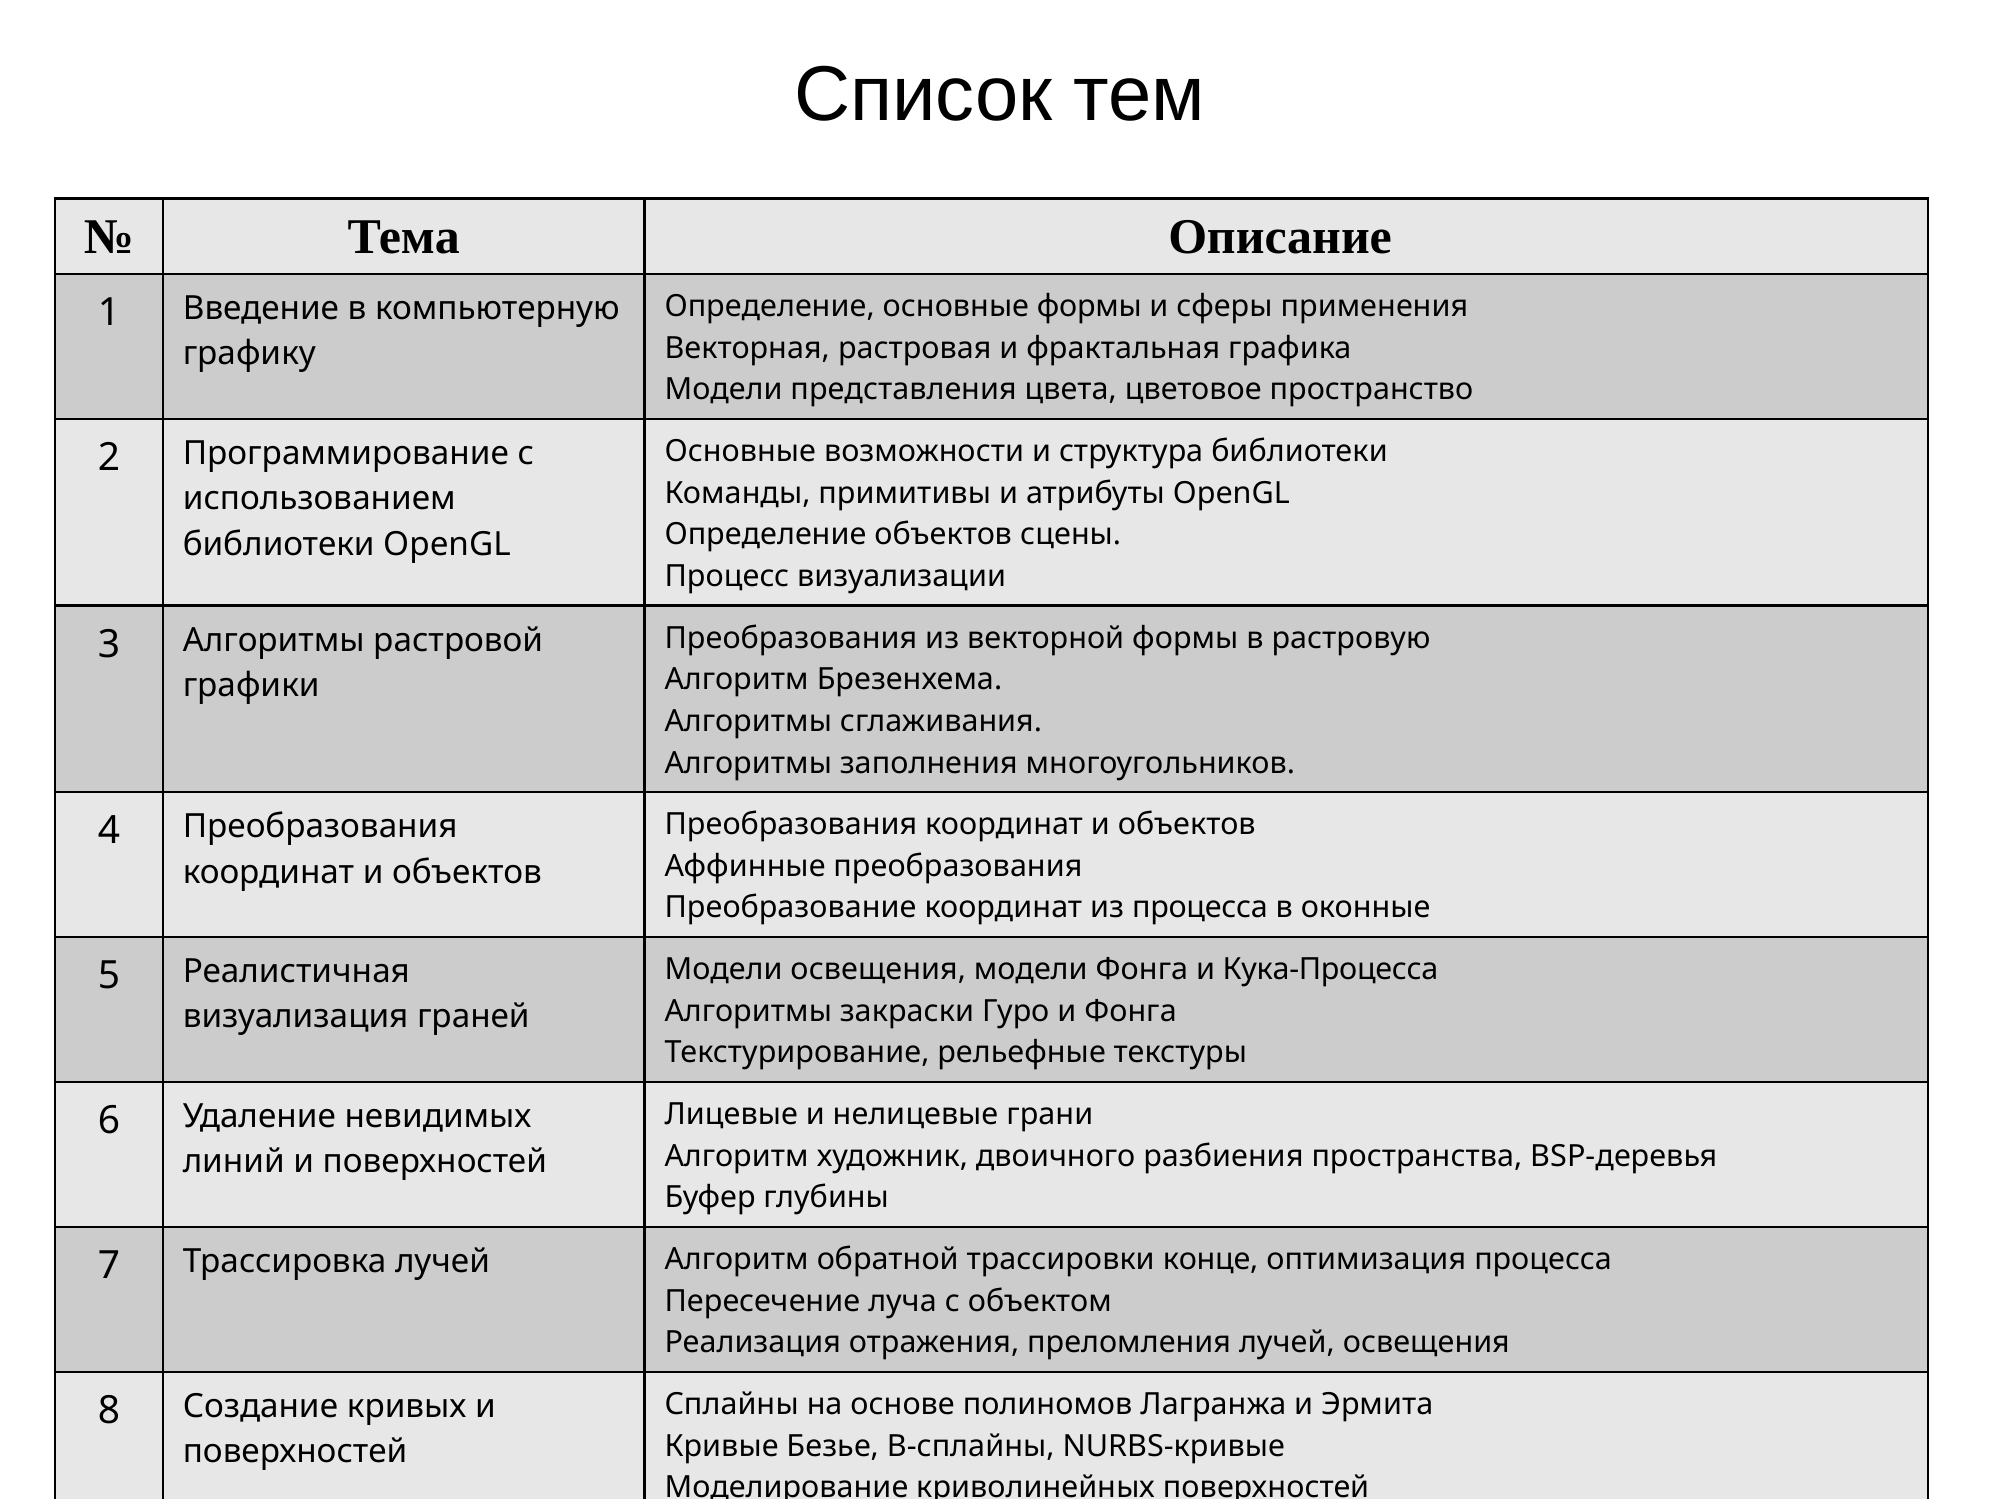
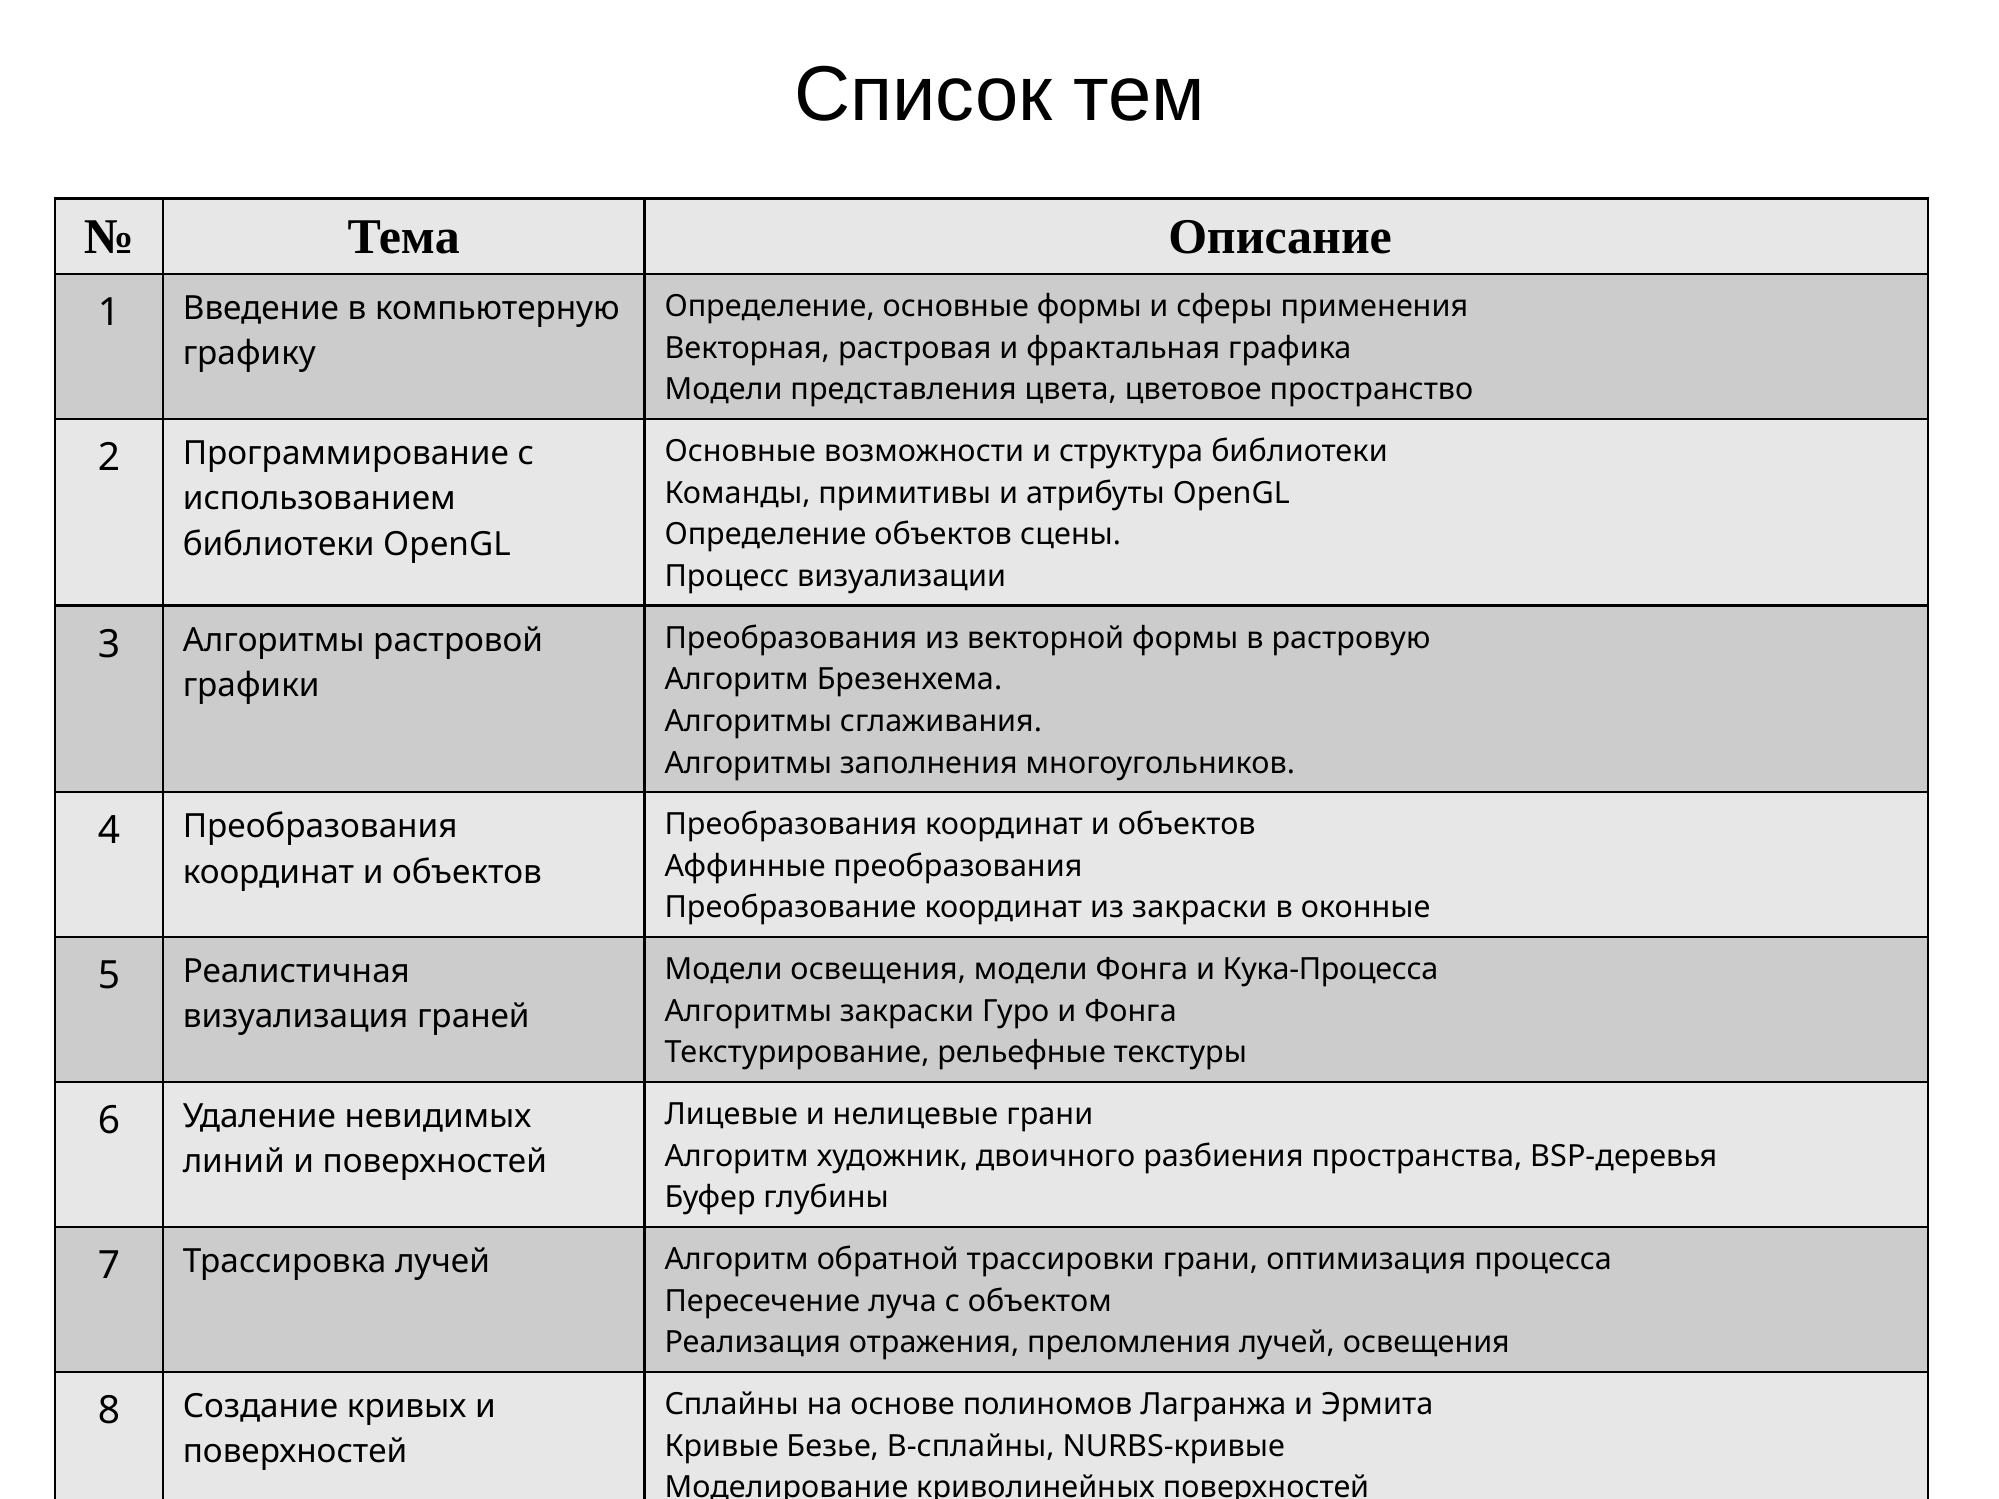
из процесса: процесса -> закраски (1200, 908)
трассировки конце: конце -> грани (1210, 1260)
